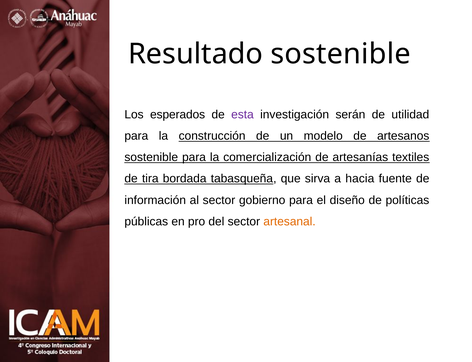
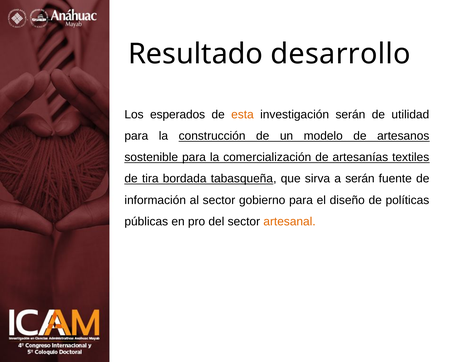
Resultado sostenible: sostenible -> desarrollo (341, 54)
esta colour: purple -> orange (242, 115)
a hacia: hacia -> serán (360, 179)
